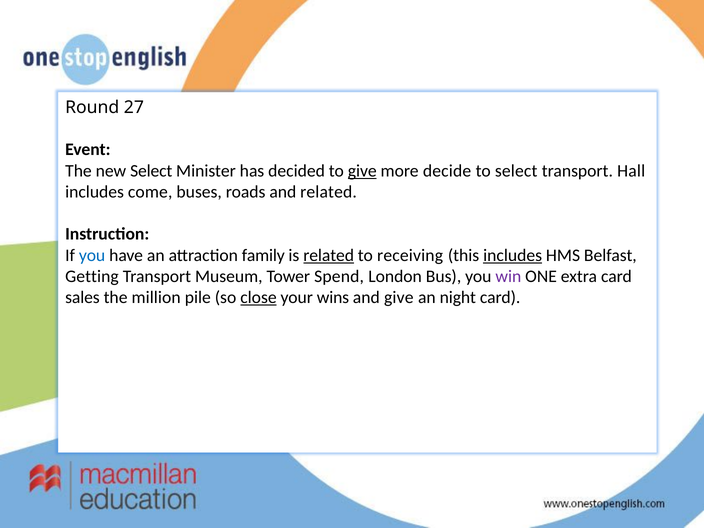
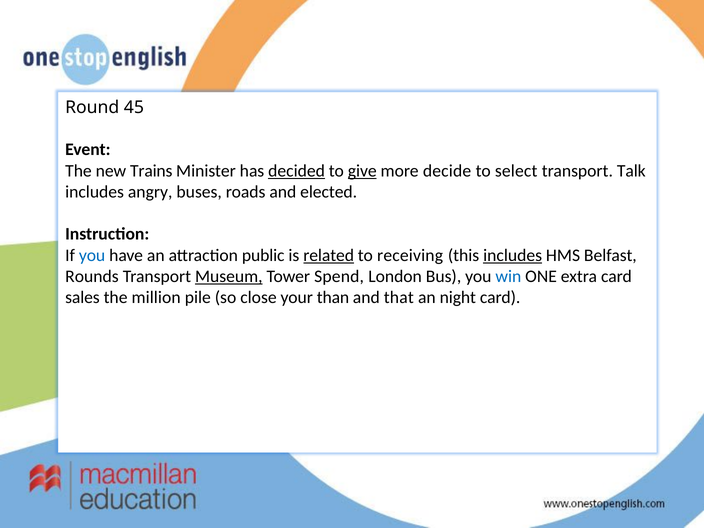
27: 27 -> 45 (134, 107)
new Select: Select -> Trains (151, 171)
decided underline: none -> present (297, 171)
Hall: Hall -> Talk (631, 171)
come: come -> angry (150, 192)
and related: related -> elected (329, 192)
family: family -> public (263, 255)
Getting: Getting -> Rounds (92, 276)
Museum underline: none -> present (229, 276)
win colour: purple -> blue (508, 276)
close underline: present -> none (258, 298)
wins: wins -> than (333, 298)
and give: give -> that (399, 298)
